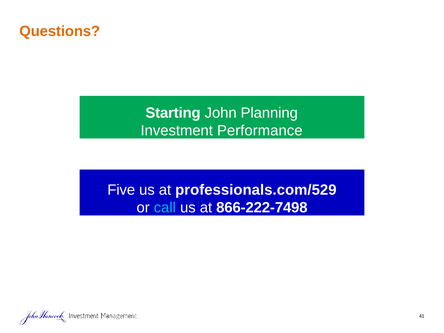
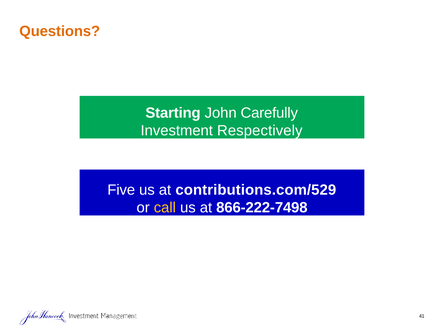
Planning: Planning -> Carefully (269, 113)
Performance: Performance -> Respectively (260, 131)
professionals.com/529: professionals.com/529 -> contributions.com/529 (256, 190)
call colour: light blue -> yellow (165, 208)
